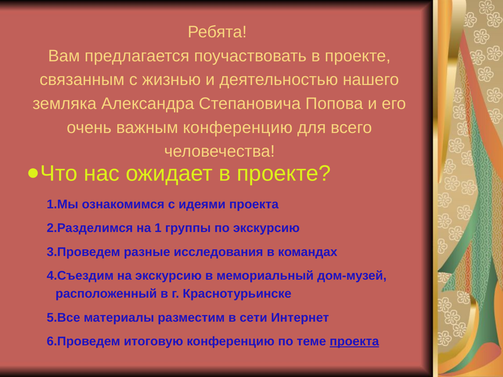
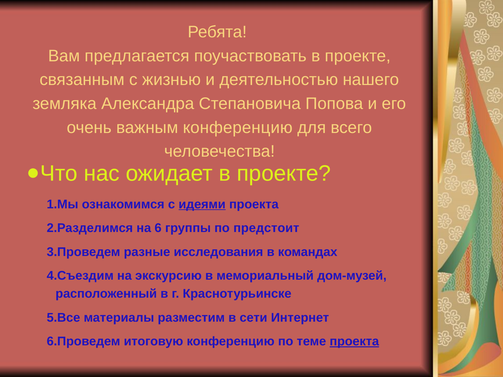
идеями underline: none -> present (202, 204)
1: 1 -> 6 (158, 228)
по экскурсию: экскурсию -> предстоит (266, 228)
